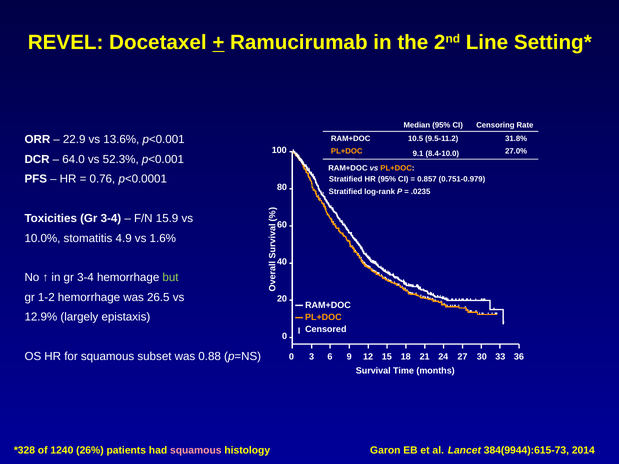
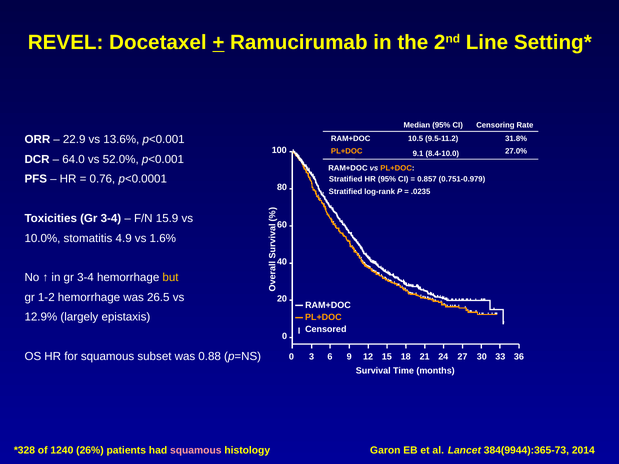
52.3%: 52.3% -> 52.0% (121, 159)
but colour: light green -> yellow (171, 278)
384(9944):615-73: 384(9944):615-73 -> 384(9944):365-73 (526, 450)
